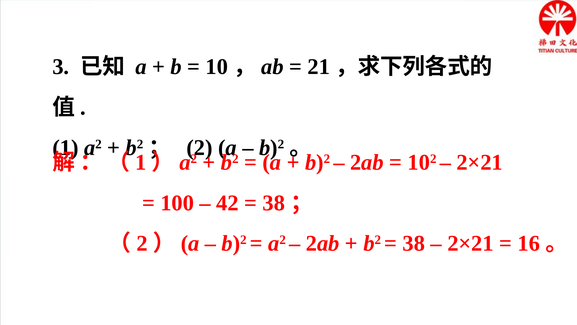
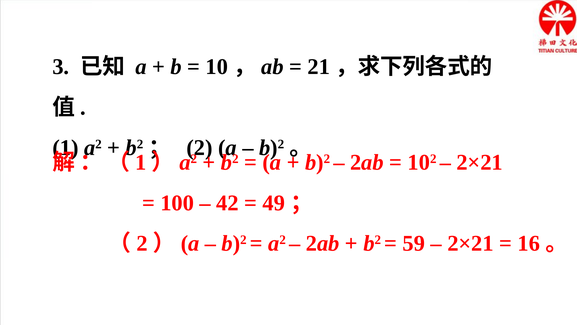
38: 38 -> 49 (274, 203)
38: 38 -> 59 (414, 243)
